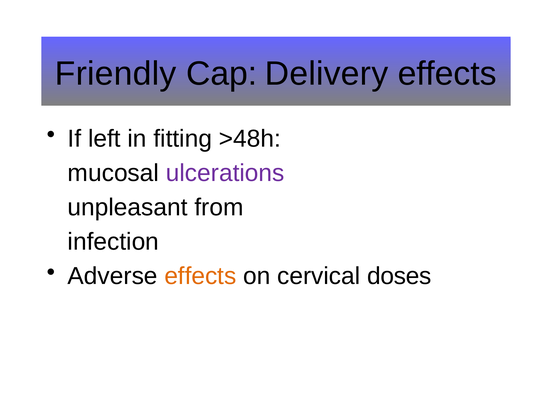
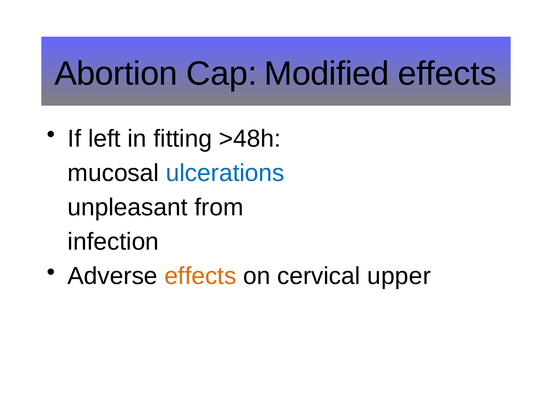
Friendly: Friendly -> Abortion (116, 74)
Delivery: Delivery -> Modified (327, 74)
ulcerations colour: purple -> blue (225, 173)
doses: doses -> upper (399, 276)
